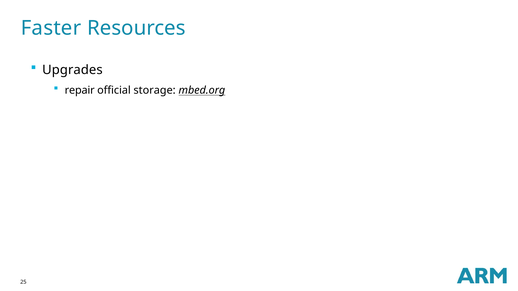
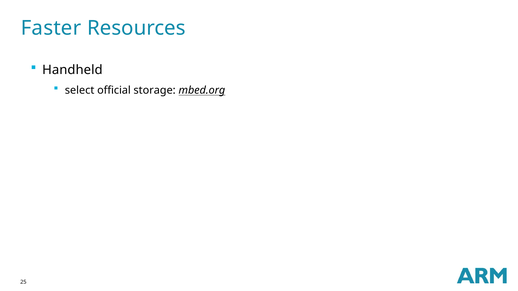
Upgrades: Upgrades -> Handheld (72, 70)
repair: repair -> select (80, 90)
